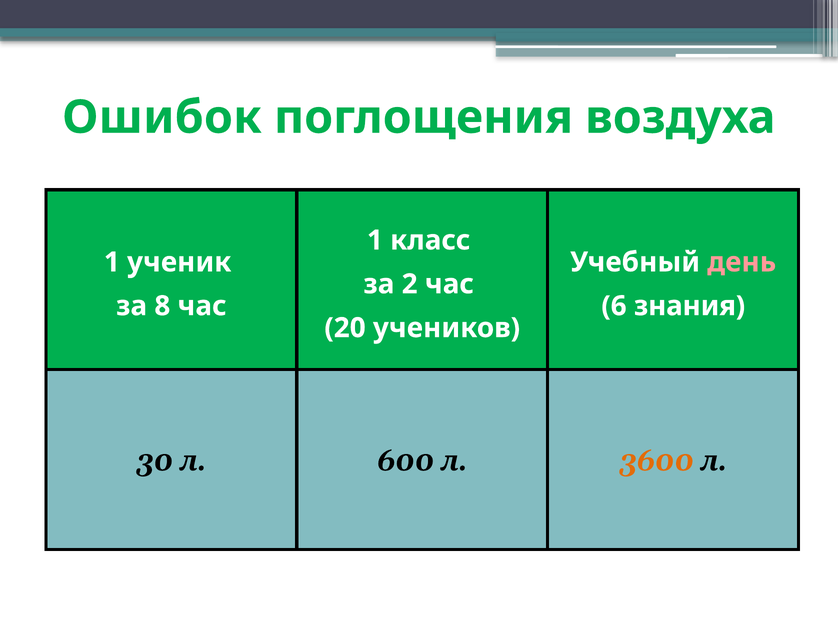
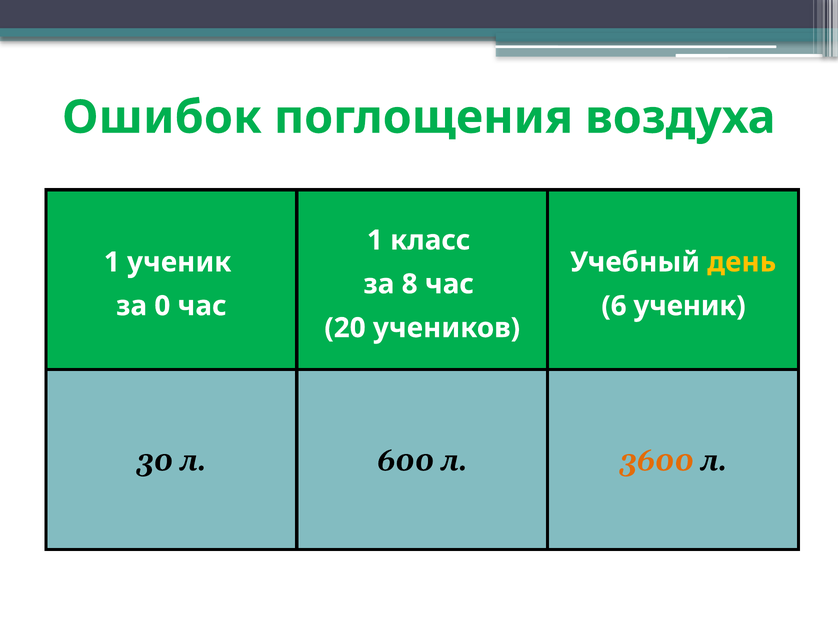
день colour: pink -> yellow (742, 262)
2: 2 -> 8 (410, 284)
8: 8 -> 0 (162, 306)
6 знания: знания -> ученик (690, 306)
